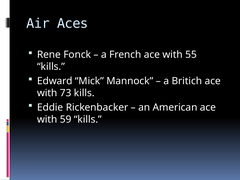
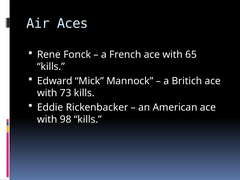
55: 55 -> 65 (191, 55)
59: 59 -> 98 (66, 119)
